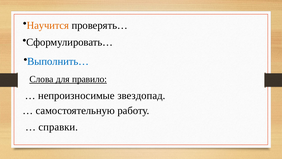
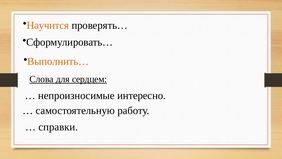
Выполнить… colour: blue -> orange (58, 61)
правило: правило -> сердцем (89, 79)
звездопад: звездопад -> интересно (141, 95)
